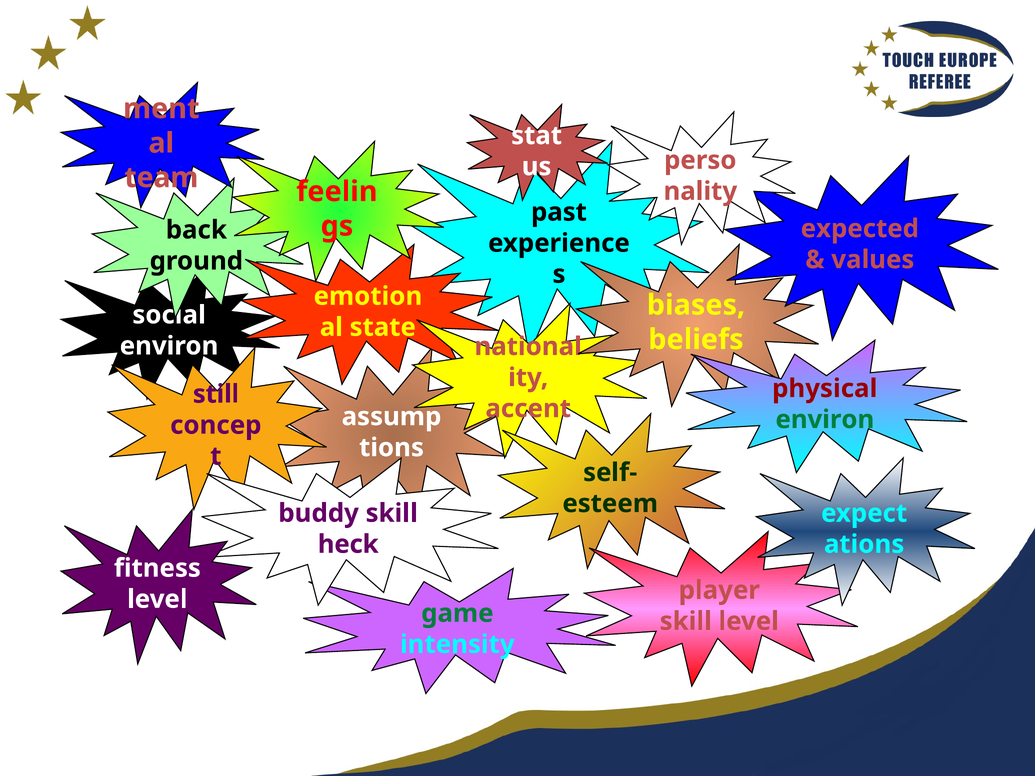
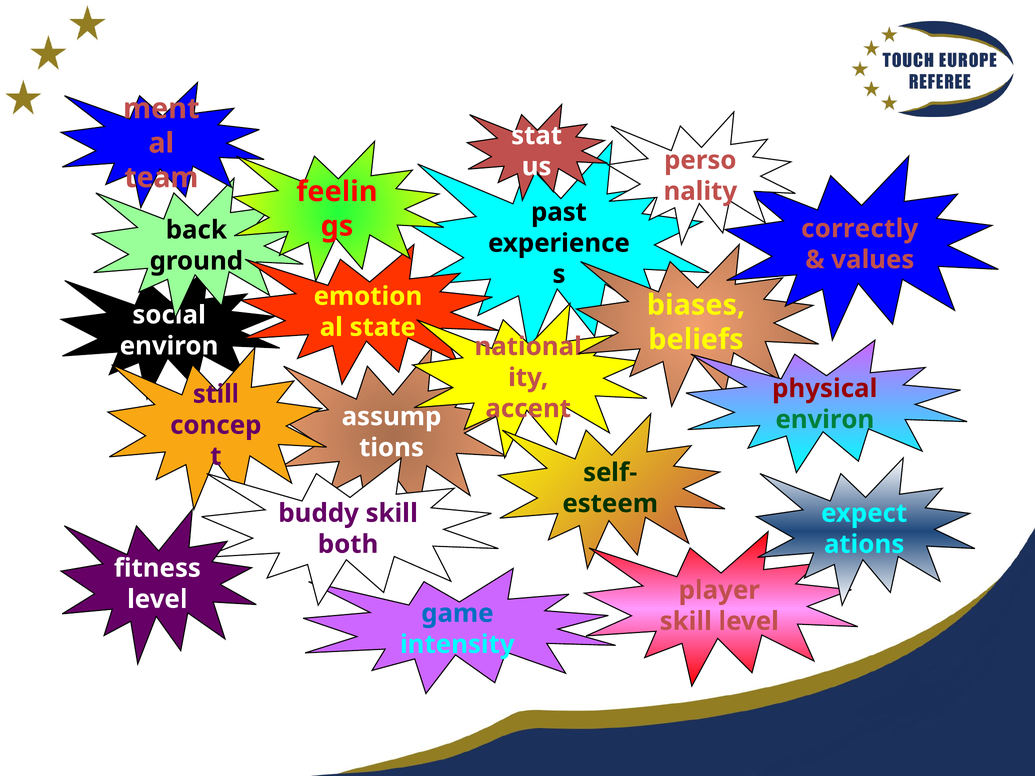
expected: expected -> correctly (860, 229)
heck: heck -> both (348, 544)
game colour: green -> blue (457, 614)
